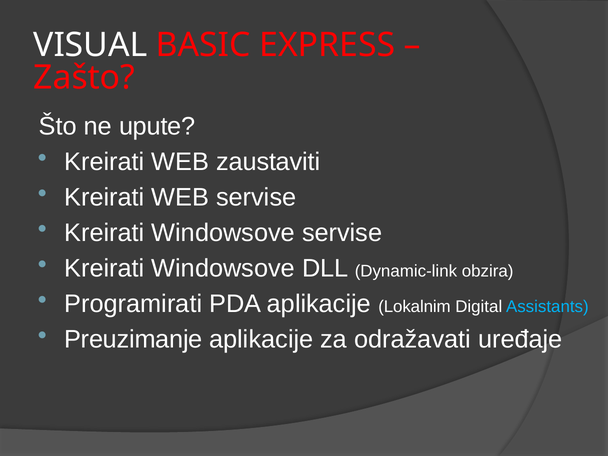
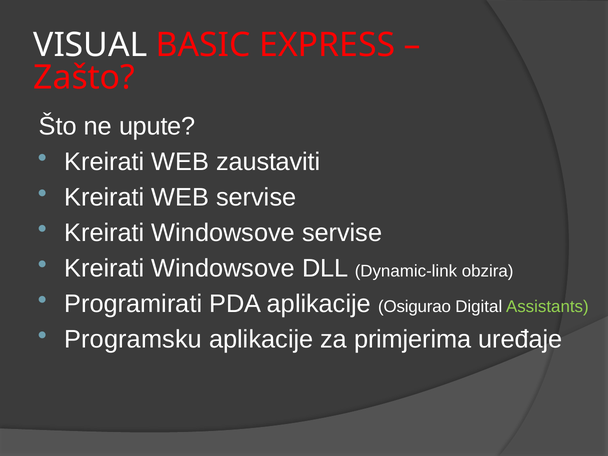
Lokalnim: Lokalnim -> Osigurao (415, 307)
Assistants colour: light blue -> light green (547, 307)
Preuzimanje: Preuzimanje -> Programsku (133, 339)
odražavati: odražavati -> primjerima (413, 339)
